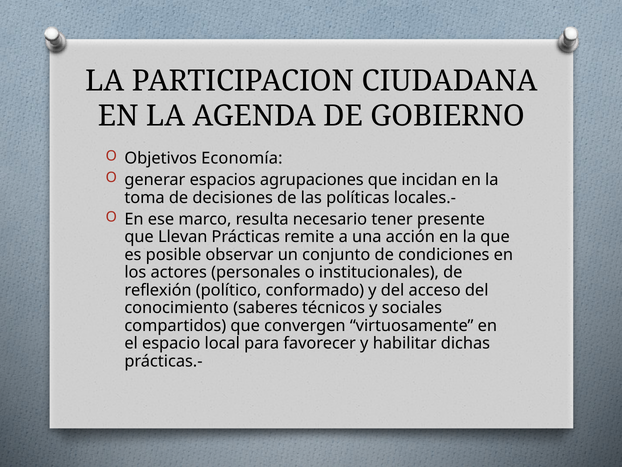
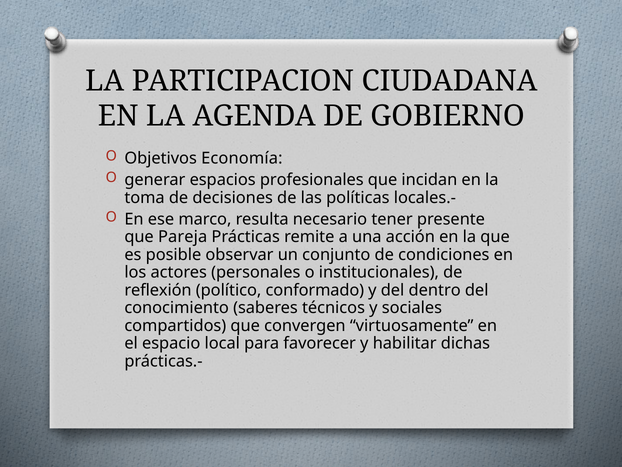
agrupaciones: agrupaciones -> profesionales (312, 180)
Llevan: Llevan -> Pareja (183, 237)
acceso: acceso -> dentro (435, 290)
